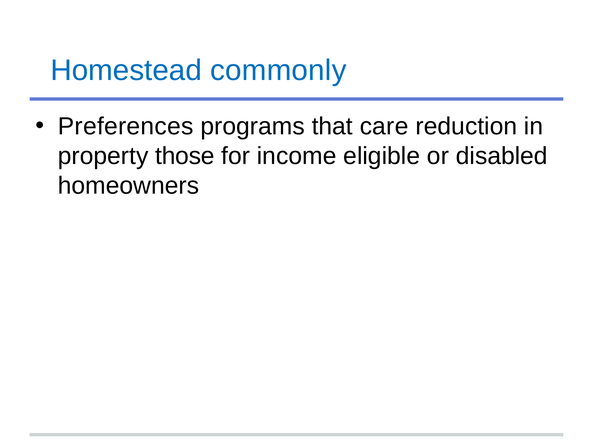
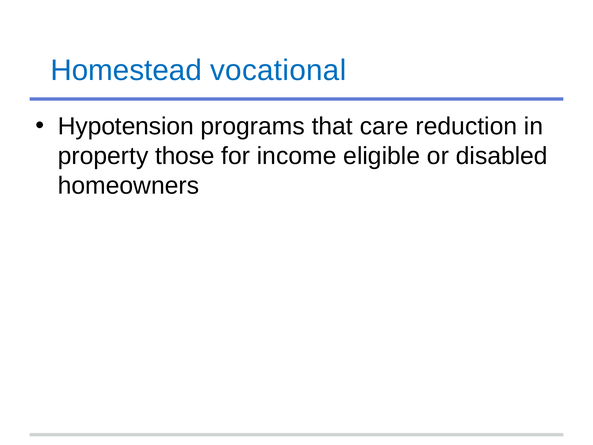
commonly: commonly -> vocational (278, 70)
Preferences: Preferences -> Hypotension (126, 126)
